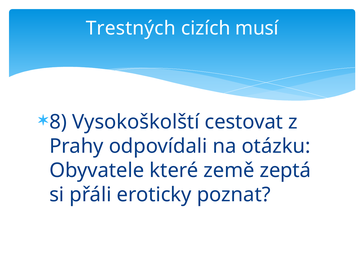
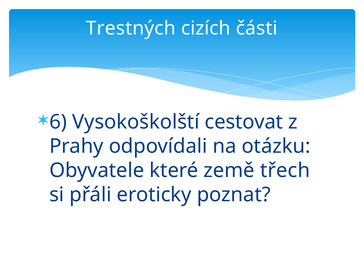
musí: musí -> části (257, 28)
8: 8 -> 6 (58, 122)
zeptá: zeptá -> třech (285, 170)
